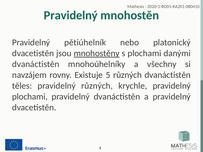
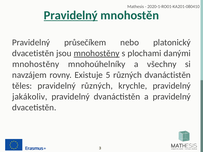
Pravidelný underline: none -> present (71, 15)
pětiúhelník: pětiúhelník -> průsečíkem (85, 43)
dvanáctistěn: dvanáctistěn -> mnohostěny (36, 64)
plochami: plochami -> jakákoliv (30, 97)
